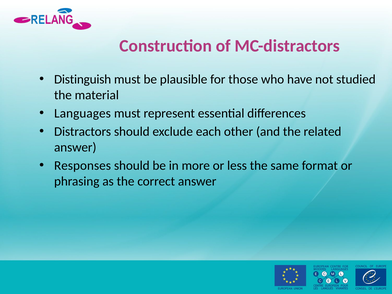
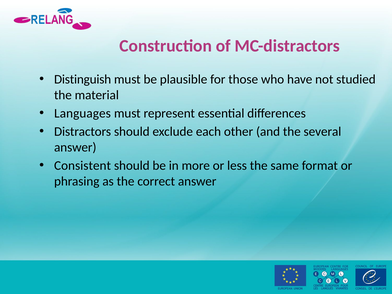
related: related -> several (322, 132)
Responses: Responses -> Consistent (83, 166)
